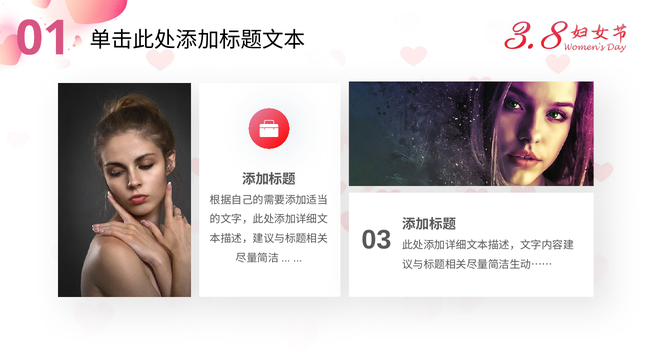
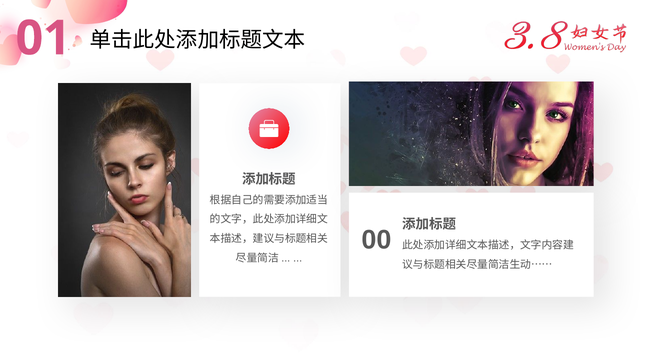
0 3: 3 -> 0 (384, 240)
